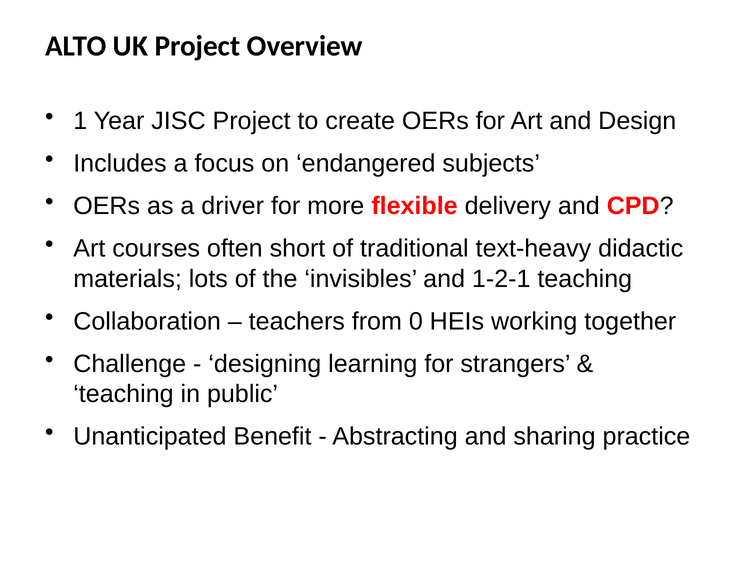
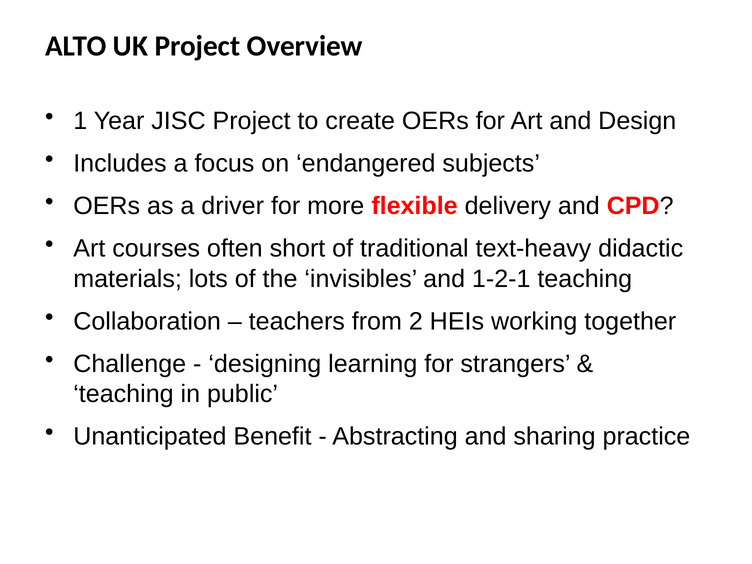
0: 0 -> 2 (416, 321)
